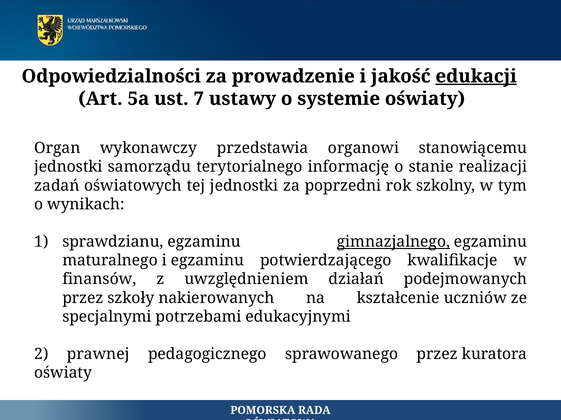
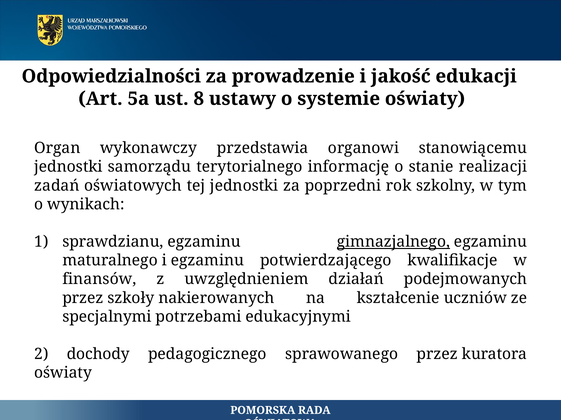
edukacji underline: present -> none (476, 76)
7: 7 -> 8 (199, 99)
prawnej: prawnej -> dochody (98, 354)
